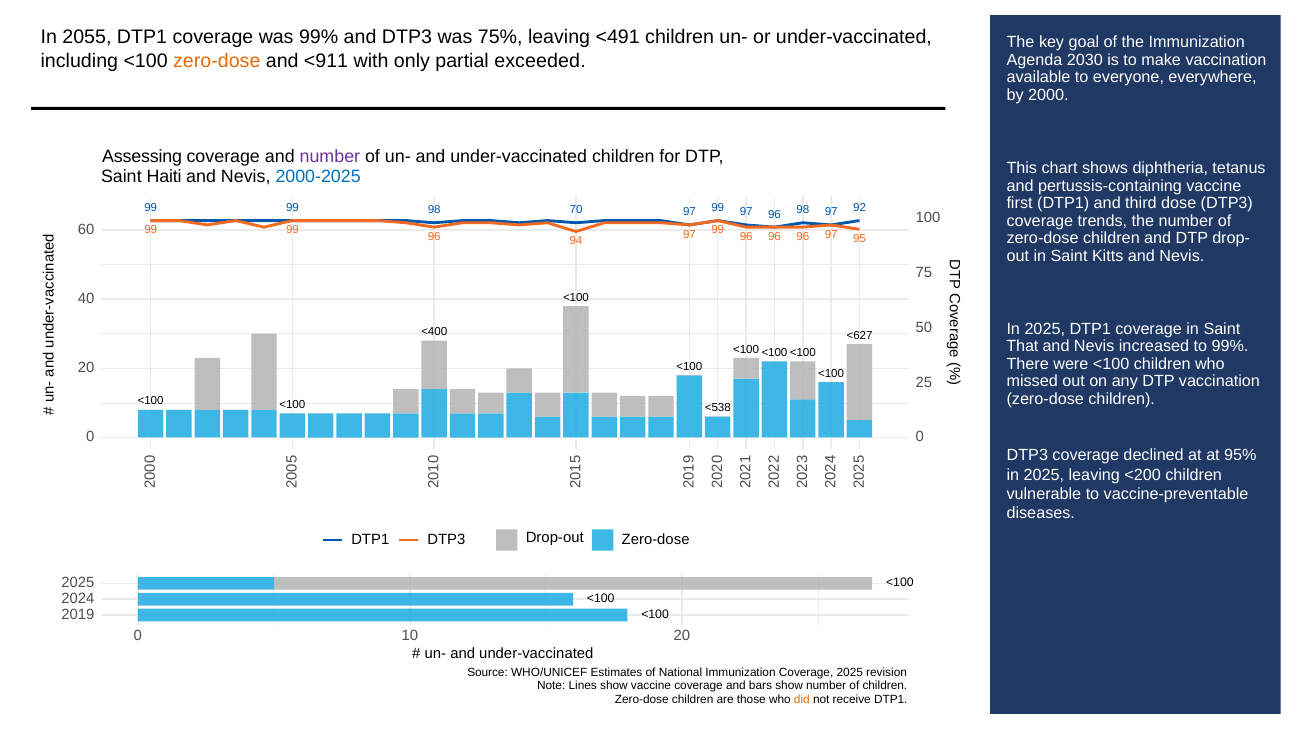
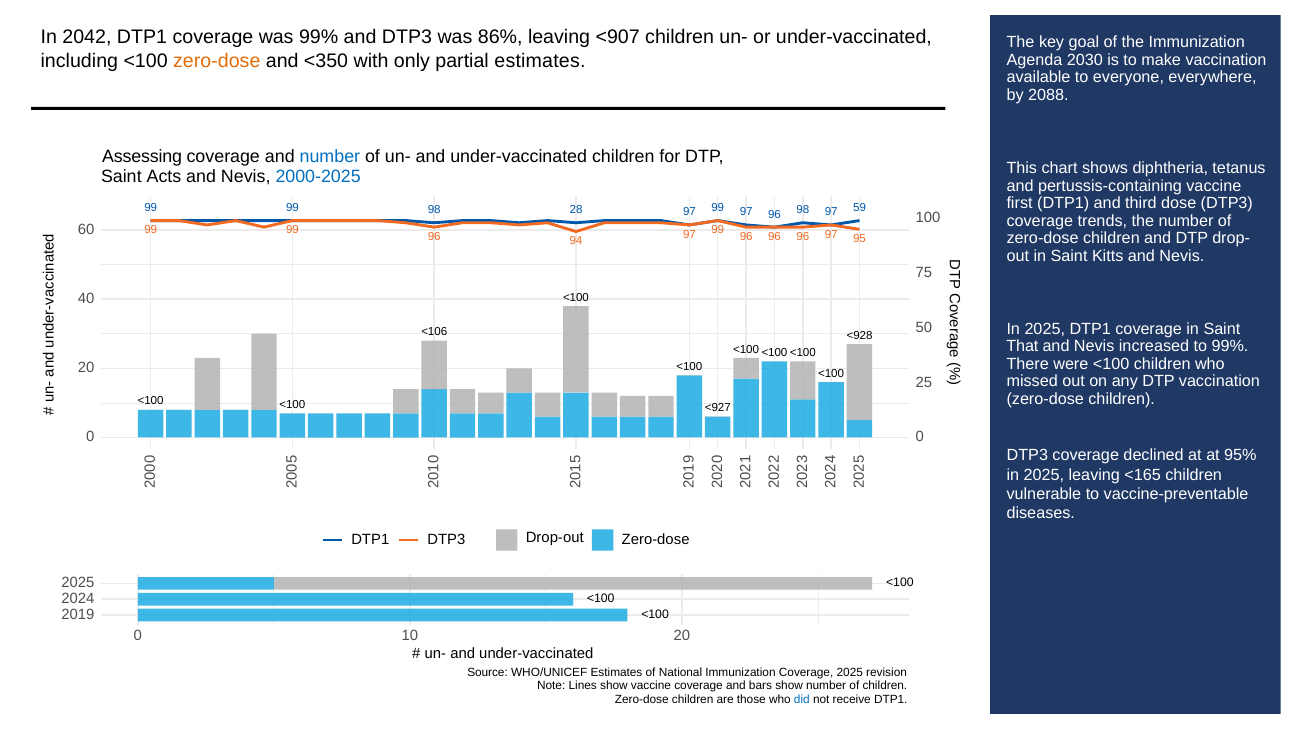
2055: 2055 -> 2042 (87, 37)
75%: 75% -> 86% (500, 37)
<491: <491 -> <907 (618, 37)
<911: <911 -> <350 (326, 61)
partial exceeded: exceeded -> estimates (540, 61)
2000: 2000 -> 2088 (1048, 95)
number colour: purple -> blue (330, 157)
Haiti: Haiti -> Acts (164, 177)
70: 70 -> 28 (576, 210)
92: 92 -> 59 (860, 208)
<400: <400 -> <106 (434, 332)
<627: <627 -> <928 (860, 336)
<538: <538 -> <927 (718, 408)
<200: <200 -> <165 (1143, 475)
did colour: orange -> blue (802, 700)
